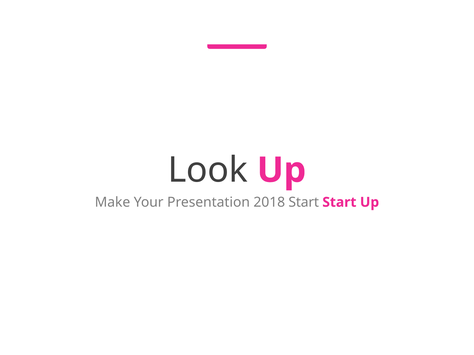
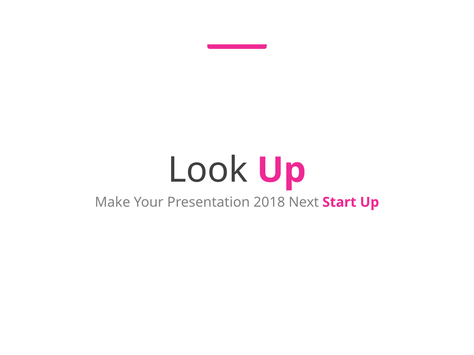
2018 Start: Start -> Next (304, 203)
